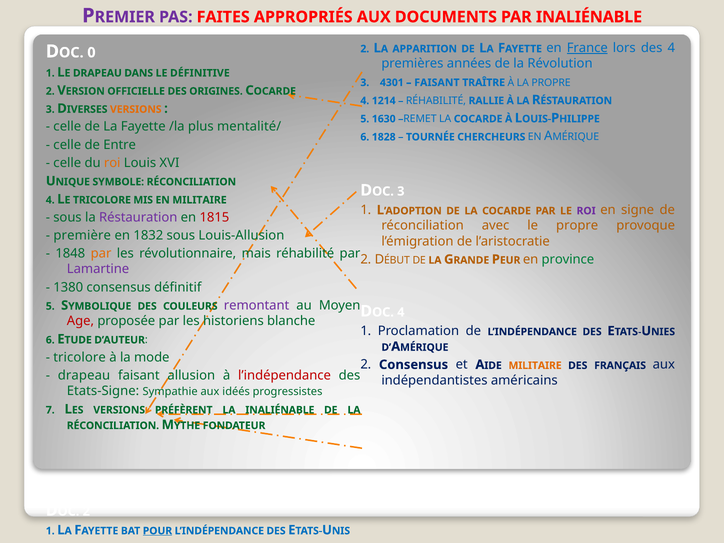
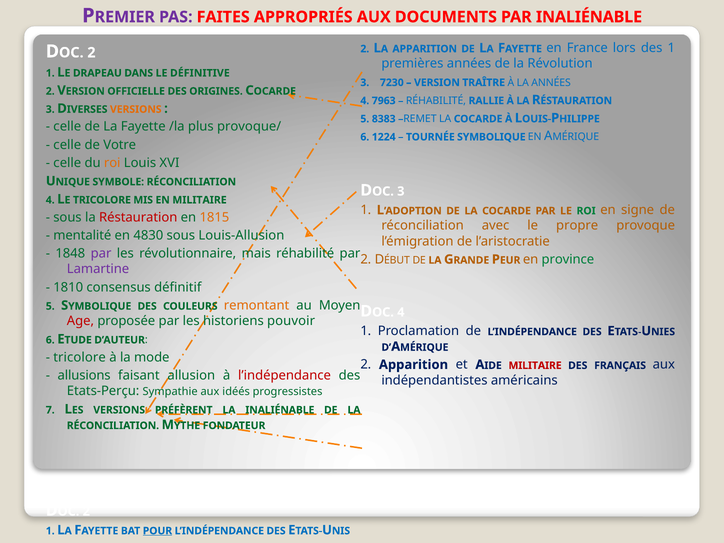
France underline: present -> none (587, 48)
des 4: 4 -> 1 (671, 48)
0: 0 -> 2 (91, 53)
4301: 4301 -> 7230 (392, 83)
FAISANT: FAISANT -> VERSION (437, 83)
LA PROPRE: PROPRE -> ANNÉES (551, 83)
1214: 1214 -> 7963 (384, 101)
1630: 1630 -> 8383 (384, 119)
mentalité/: mentalité/ -> provoque/ (249, 127)
1828: 1828 -> 1224 (384, 137)
TOURNÉE CHERCHEURS: CHERCHEURS -> SYMBOLIQUE (491, 137)
Entre: Entre -> Votre (120, 145)
ROI colour: purple -> green (586, 211)
Réstauration colour: purple -> red (138, 217)
1815 colour: red -> orange (214, 217)
première: première -> mentalité (82, 235)
1832: 1832 -> 4830 (148, 235)
par colour: orange -> purple (101, 254)
1380: 1380 -> 1810 (68, 287)
remontant colour: purple -> orange (257, 305)
blanche: blanche -> pouvoir (291, 321)
2 Consensus: Consensus -> Apparition (413, 365)
MILITAIRE colour: orange -> red (535, 366)
drapeau: drapeau -> allusions (84, 375)
Etats-Signe: Etats-Signe -> Etats-Perçu (103, 391)
